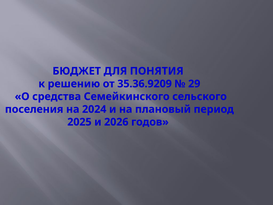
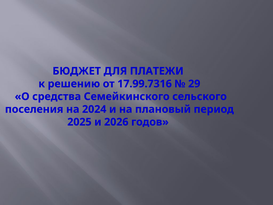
ПОНЯТИЯ: ПОНЯТИЯ -> ПЛАТЕЖИ (157, 71)
35.36.9209: 35.36.9209 -> 17.99.7316 (145, 84)
